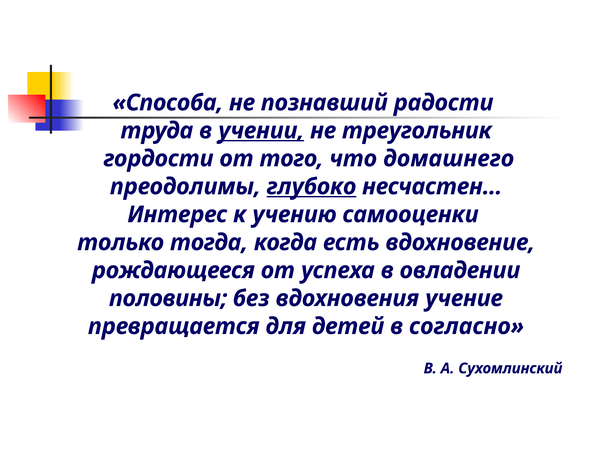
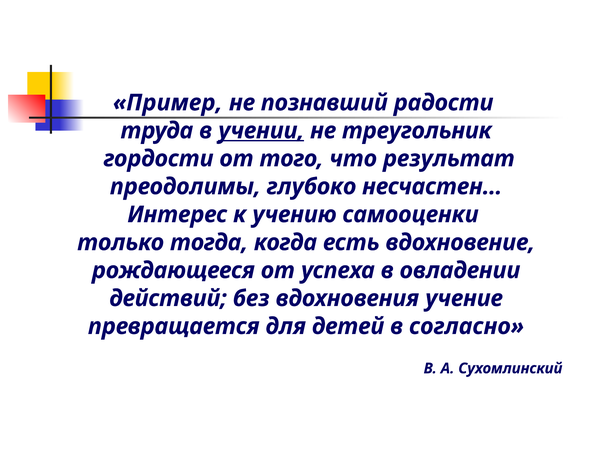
Способа: Способа -> Пример (168, 103)
домашнего: домашнего -> результат (449, 159)
глубоко underline: present -> none (312, 187)
половины: половины -> действий (168, 299)
